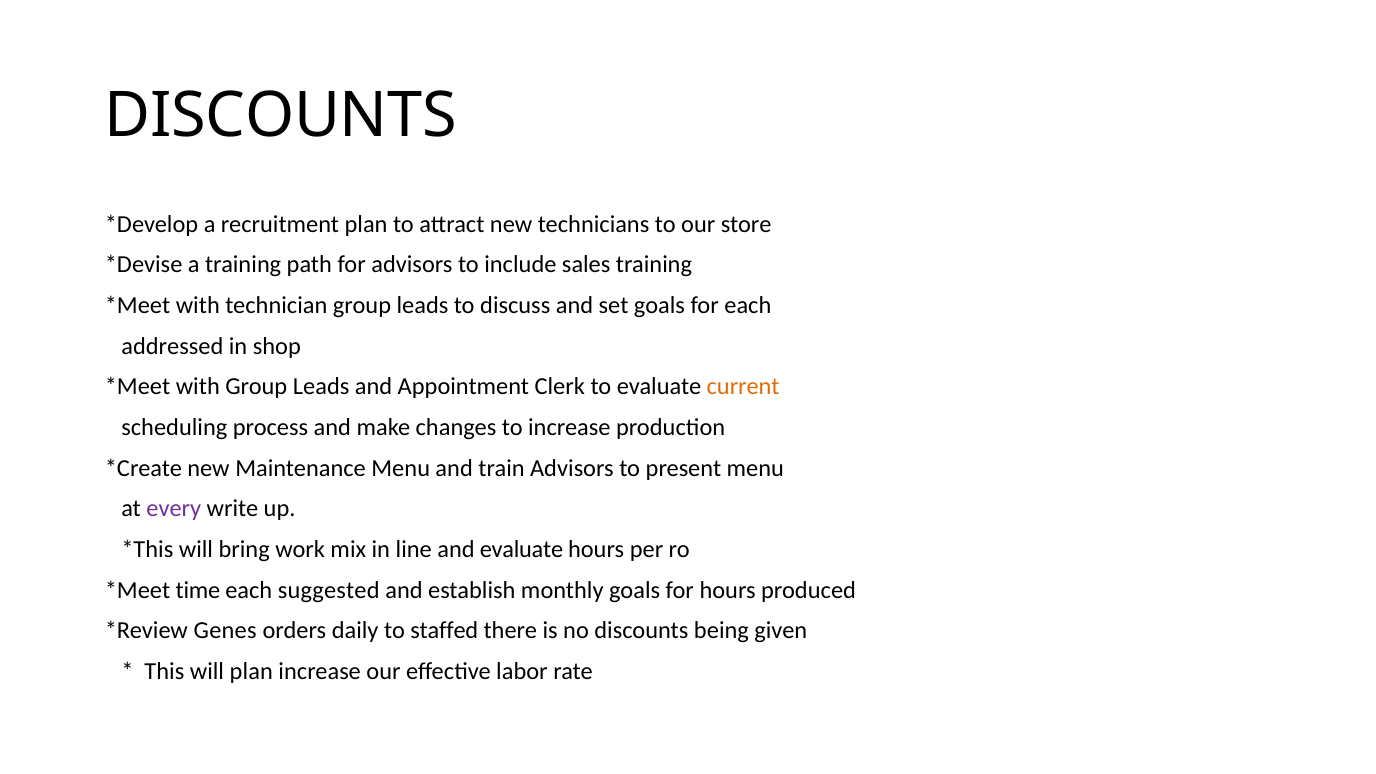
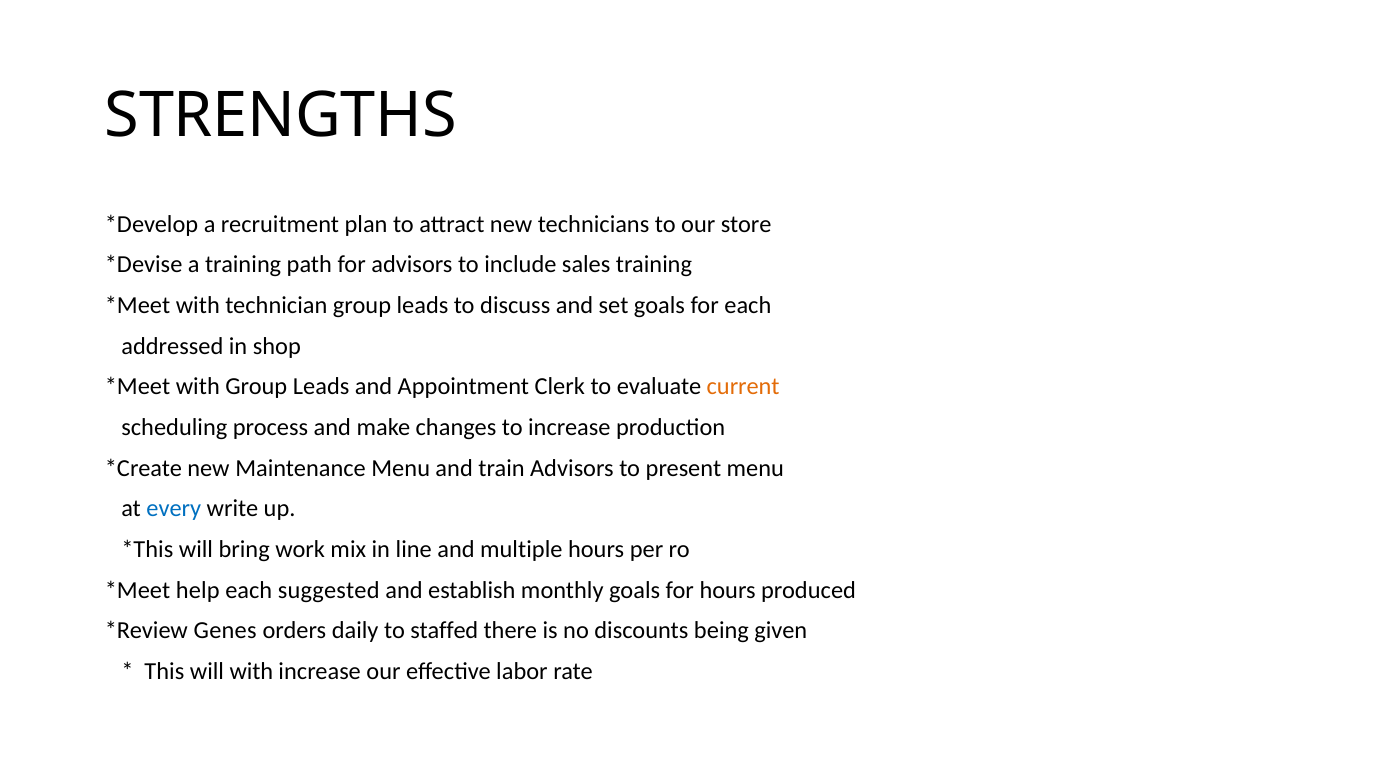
DISCOUNTS: DISCOUNTS -> STRENGTHS (281, 116)
every colour: purple -> blue (174, 509)
and evaluate: evaluate -> multiple (521, 550)
time: time -> help (198, 590)
will plan: plan -> with (251, 672)
